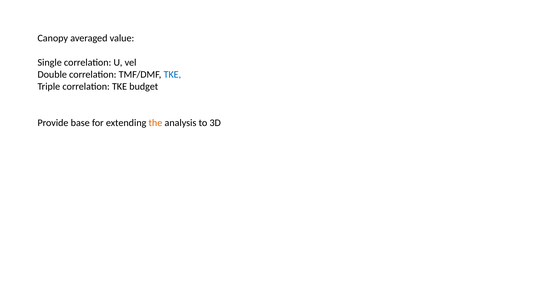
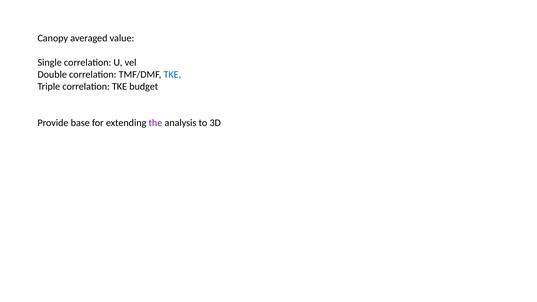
the colour: orange -> purple (155, 123)
